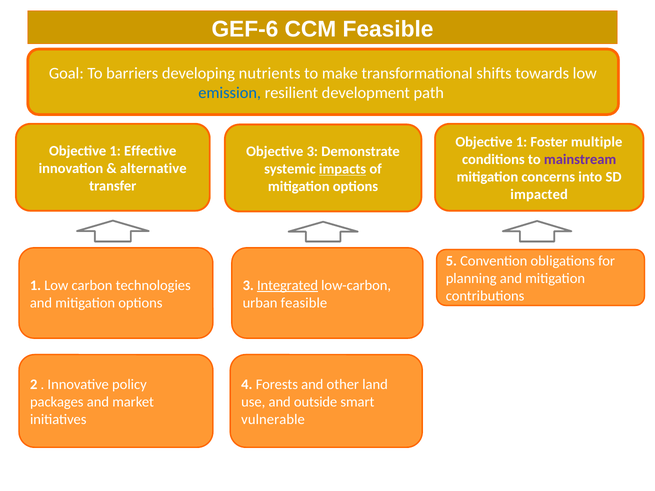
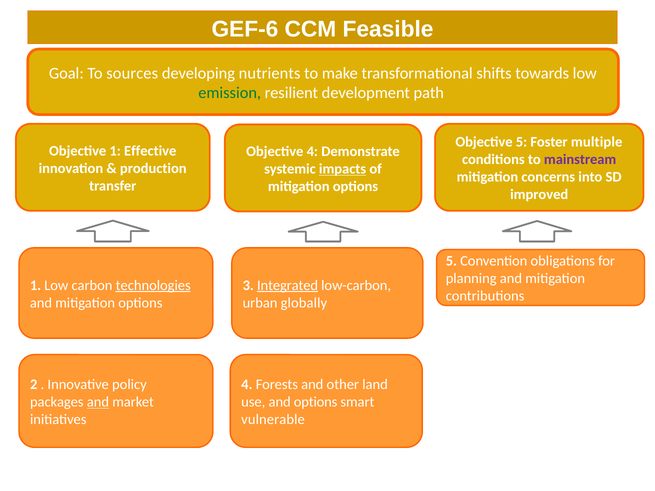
barriers: barriers -> sources (132, 73)
emission colour: blue -> green (230, 93)
1: 1 -> 5 (522, 142)
Objective 3: 3 -> 4 (312, 152)
alternative: alternative -> production (153, 168)
impacted: impacted -> improved (539, 195)
technologies underline: none -> present (153, 285)
urban feasible: feasible -> globally (304, 303)
and underline: none -> present (98, 402)
and outside: outside -> options (316, 402)
